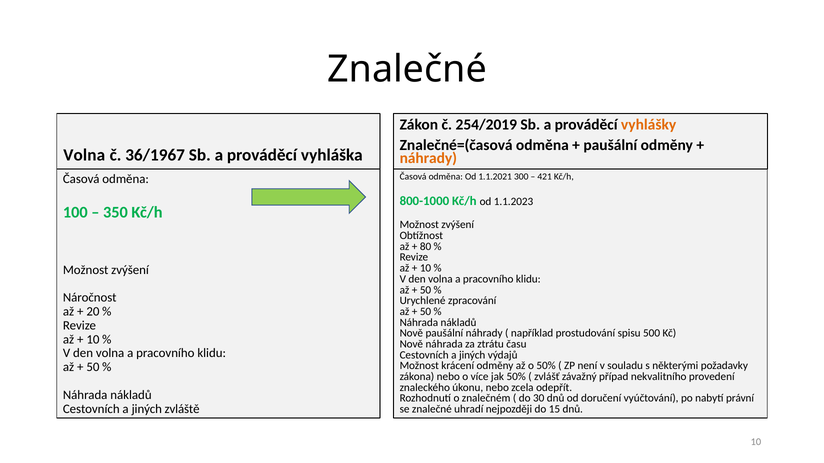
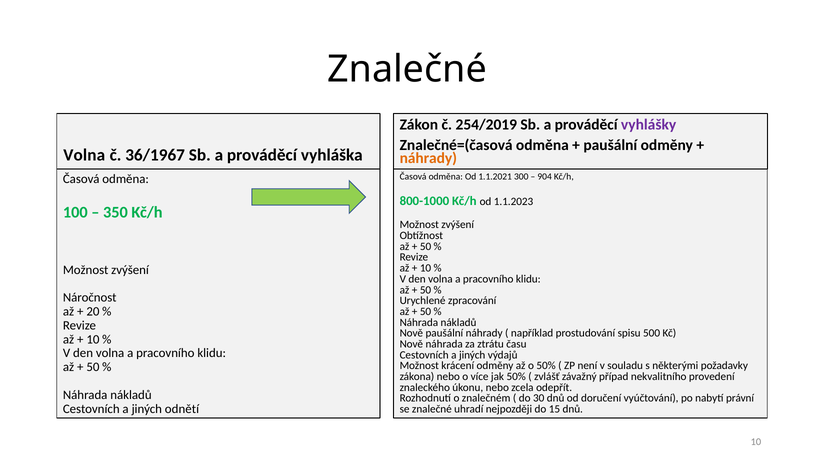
vyhlášky colour: orange -> purple (649, 125)
421: 421 -> 904 (545, 177)
80: 80 -> 50 (426, 247)
zvláště: zvláště -> odnětí (182, 409)
